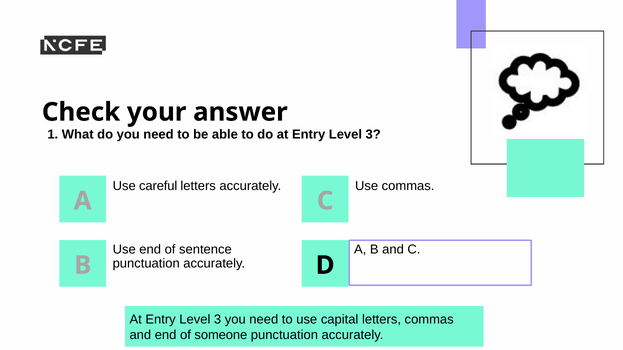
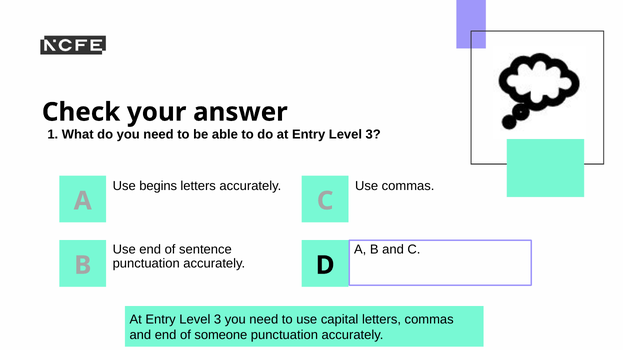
careful: careful -> begins (158, 186)
